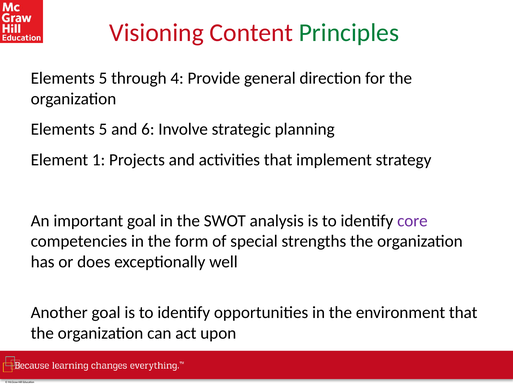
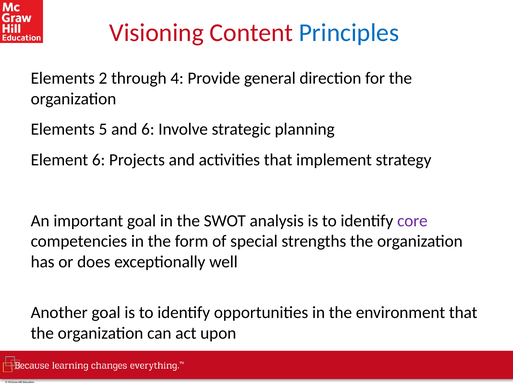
Principles colour: green -> blue (349, 33)
5: 5 -> 2 (103, 78)
Element 1: 1 -> 6 (99, 160)
